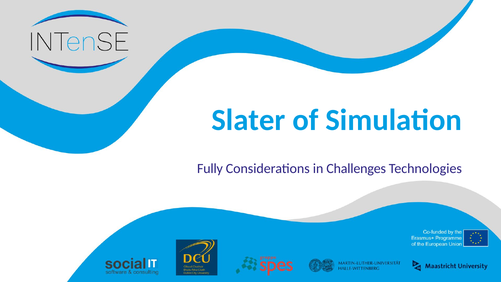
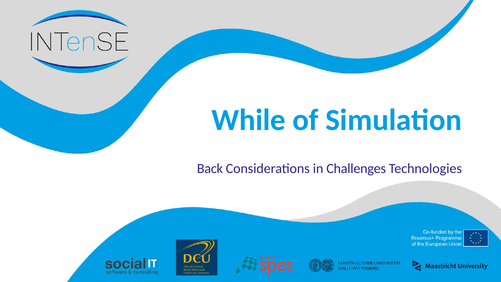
Slater: Slater -> While (249, 120)
Fully: Fully -> Back (210, 169)
